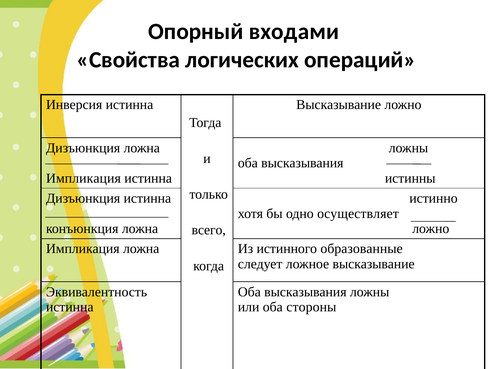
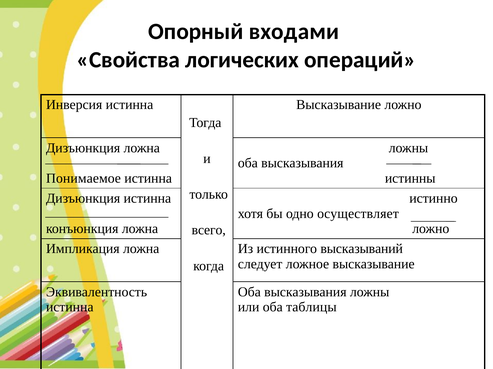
Импликация: Импликация -> Понимаемое (83, 179)
образованные: образованные -> высказываний (362, 249)
стороны: стороны -> таблицы (311, 308)
